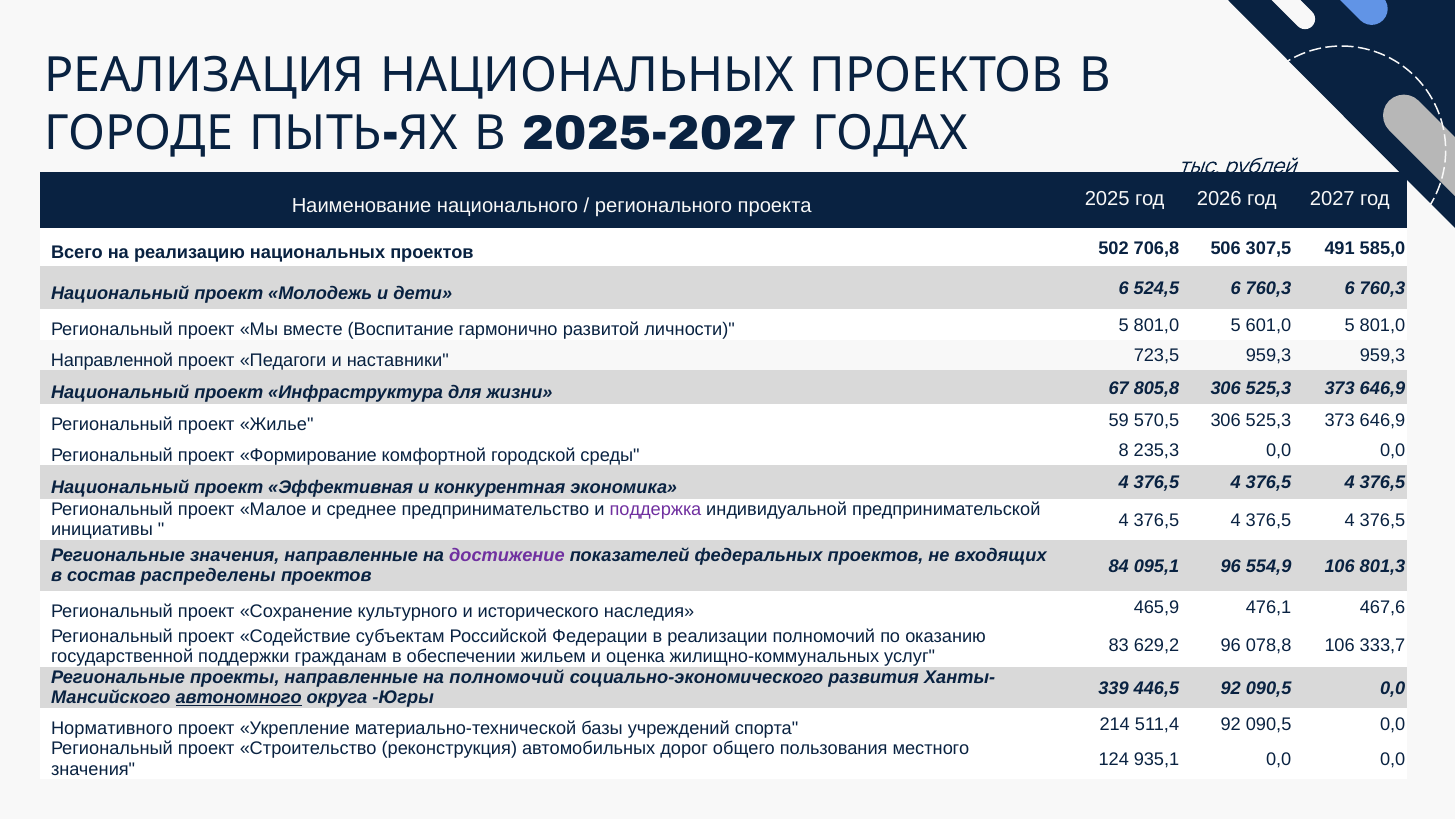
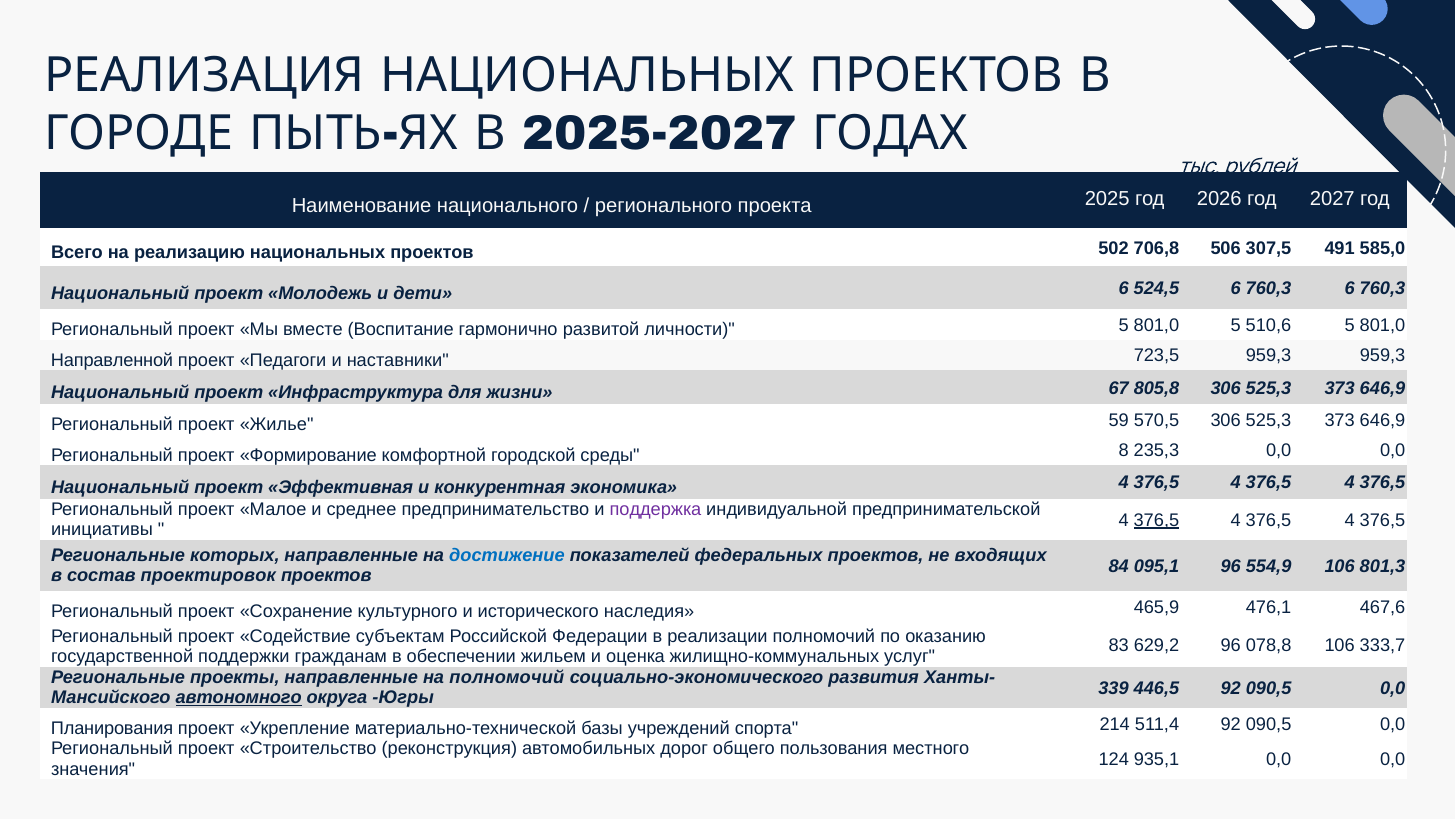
601,0: 601,0 -> 510,6 (1268, 325)
376,5 underline: none -> present (1156, 520)
Региональные значения: значения -> которых (235, 555)
достижение colour: purple -> blue (507, 555)
распределены: распределены -> проектировок (208, 575)
Нормативного: Нормативного -> Планирования (112, 728)
